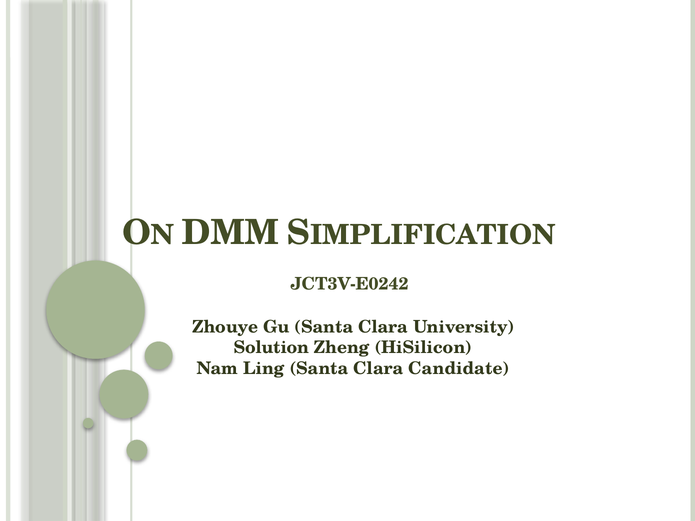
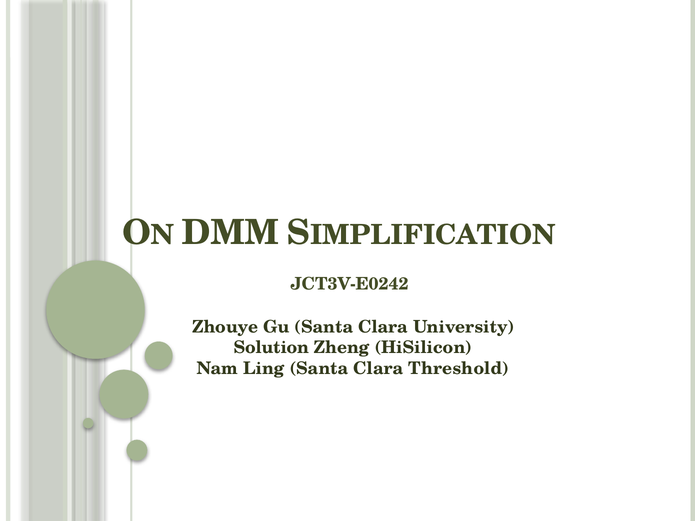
Candidate: Candidate -> Threshold (459, 369)
